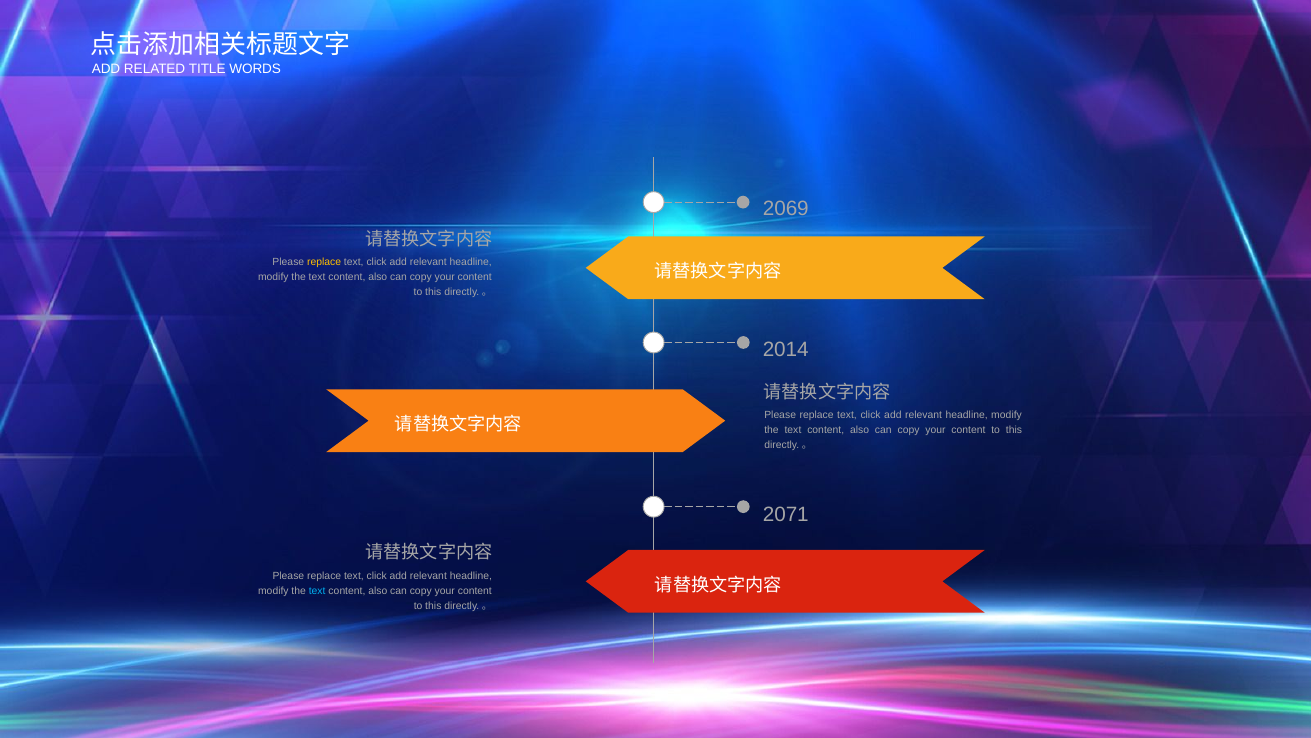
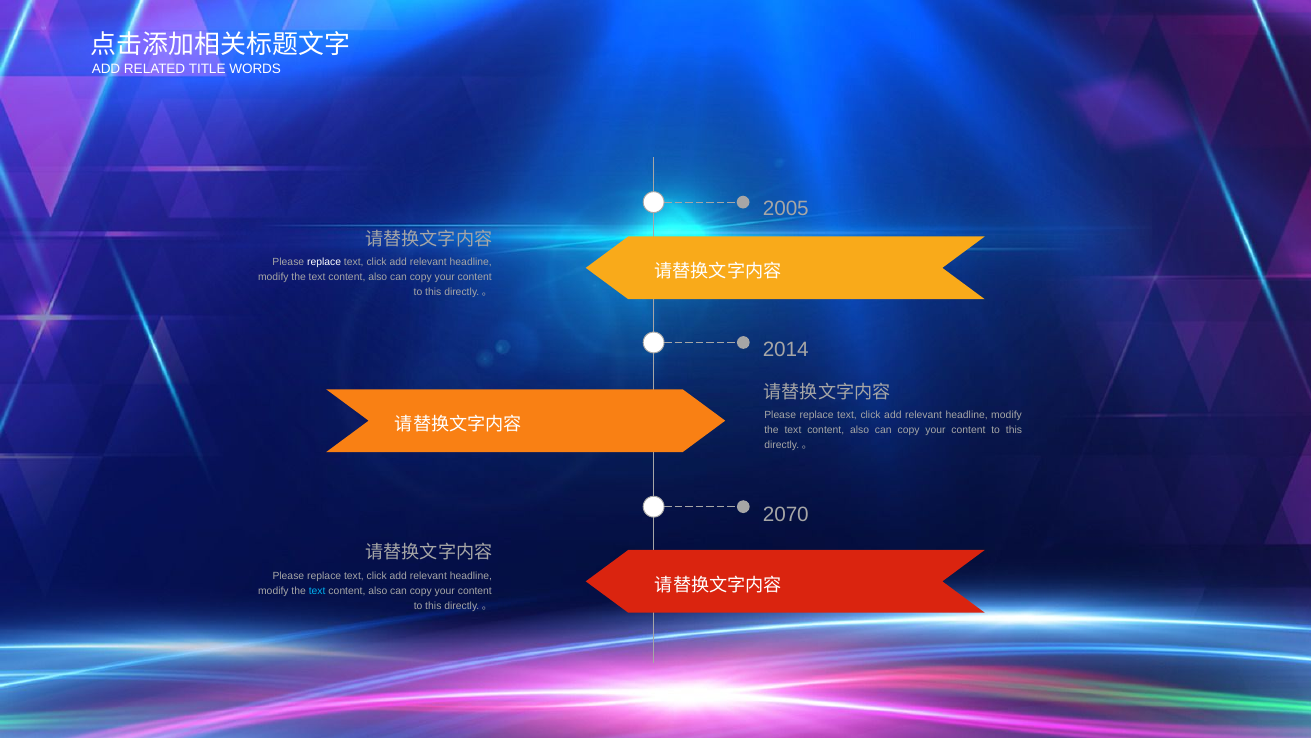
2069: 2069 -> 2005 (786, 209)
replace colour: yellow -> white (324, 262)
2071: 2071 -> 2070 (786, 514)
